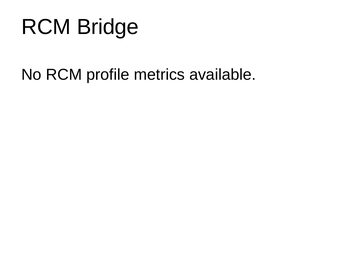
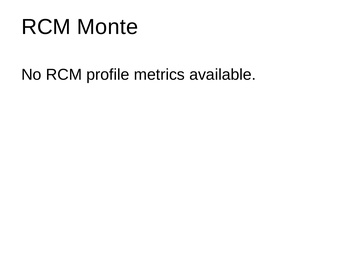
Bridge: Bridge -> Monte (108, 27)
